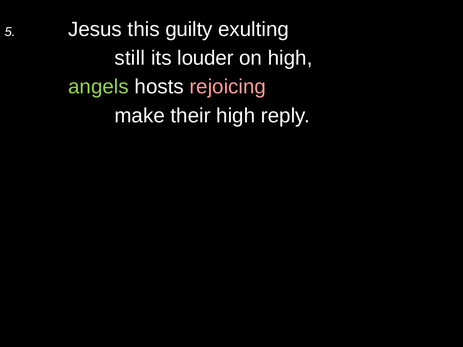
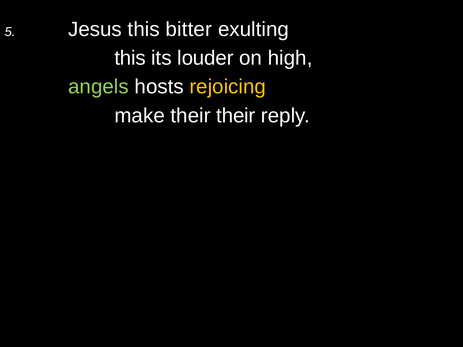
guilty: guilty -> bitter (189, 29)
still: still -> this (130, 58)
rejoicing colour: pink -> yellow (228, 87)
their high: high -> their (236, 116)
